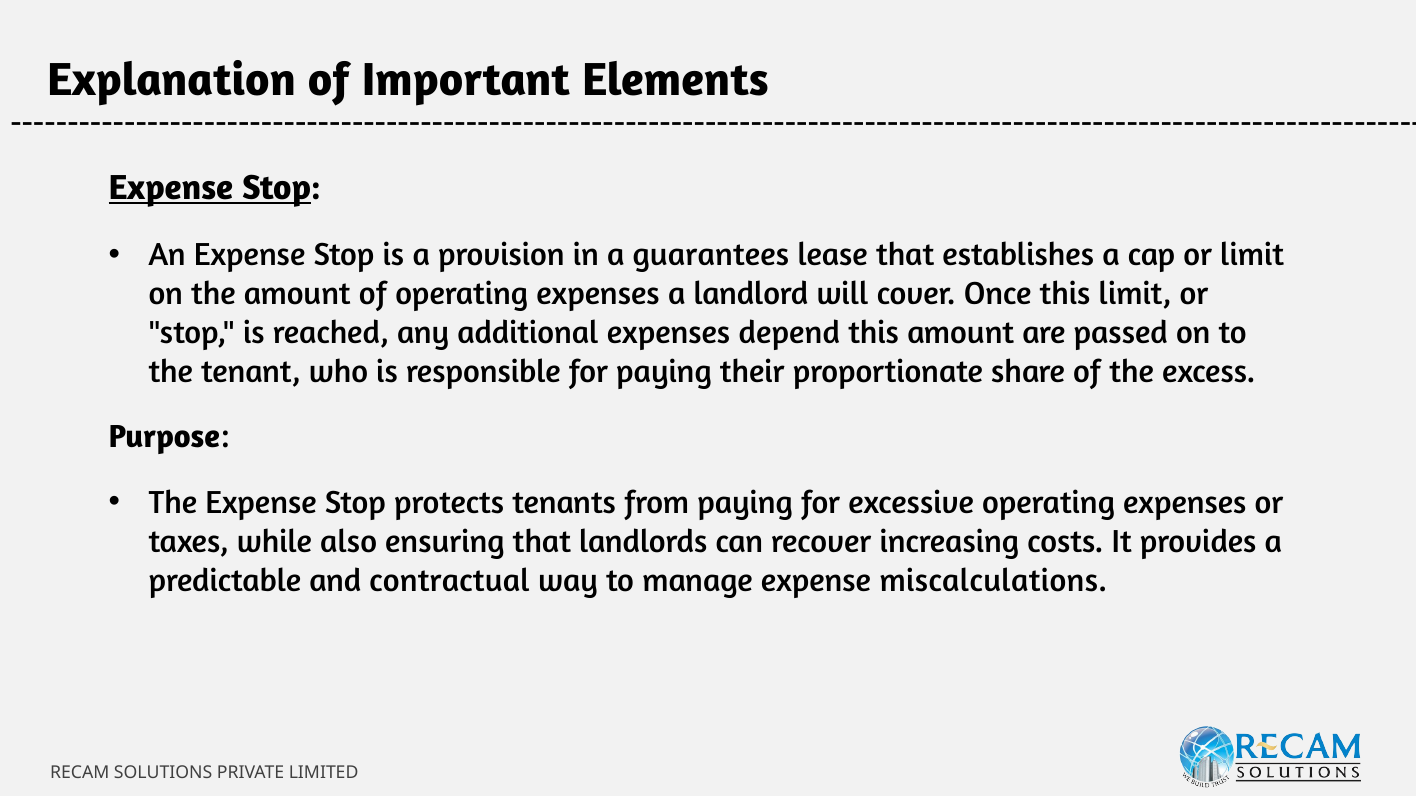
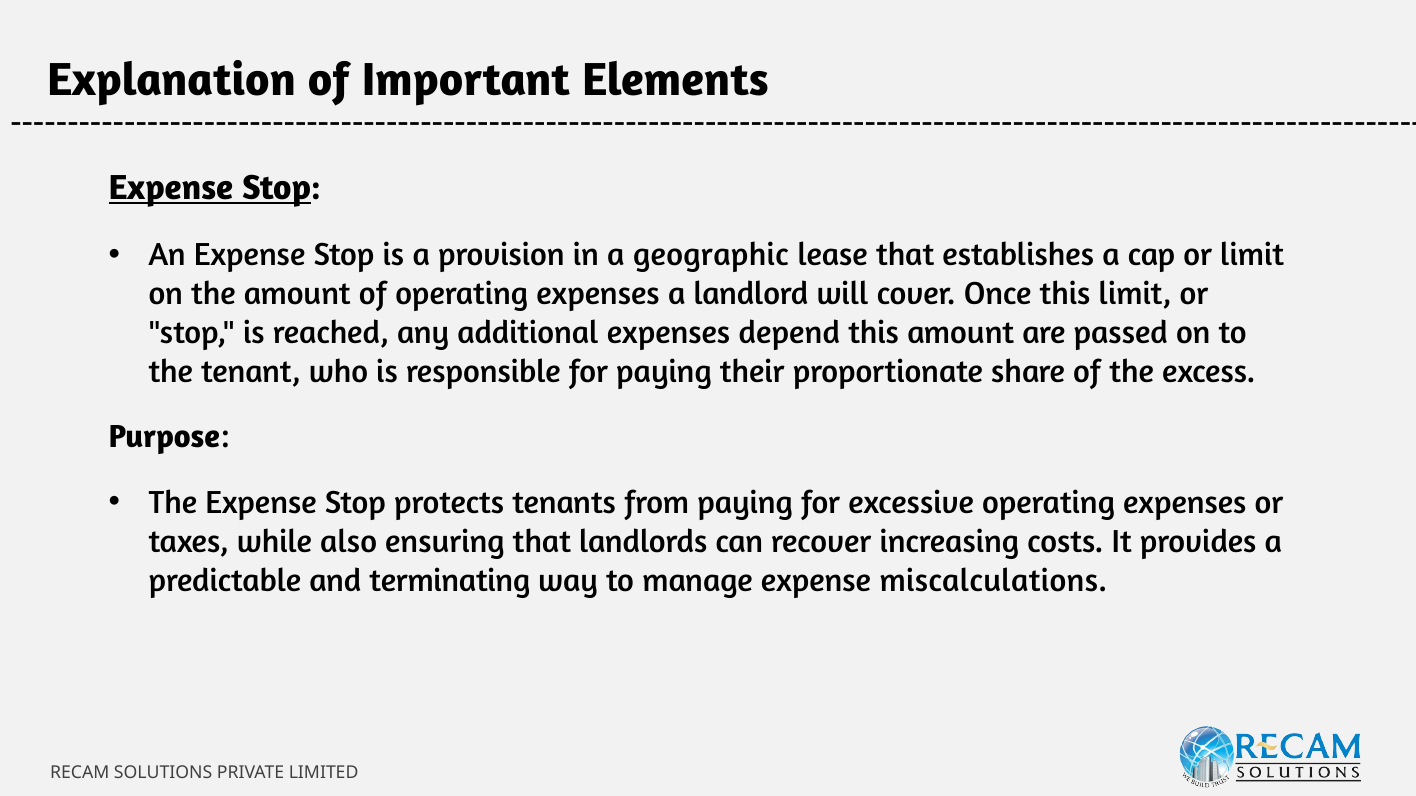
guarantees: guarantees -> geographic (711, 255)
contractual: contractual -> terminating (450, 581)
